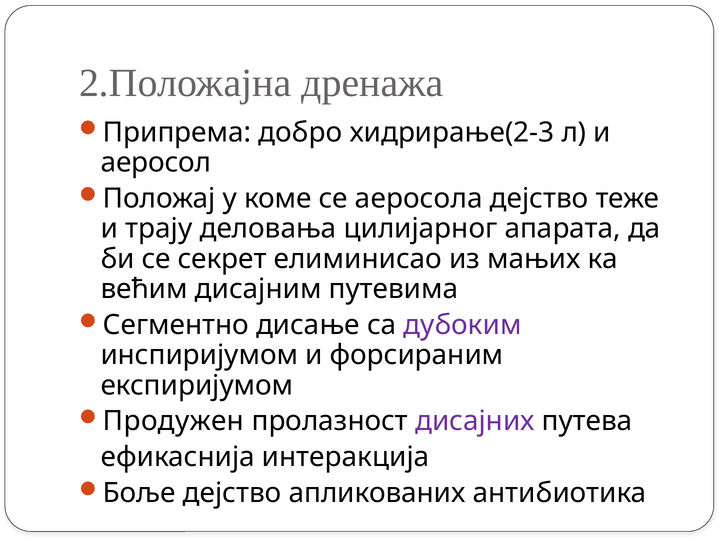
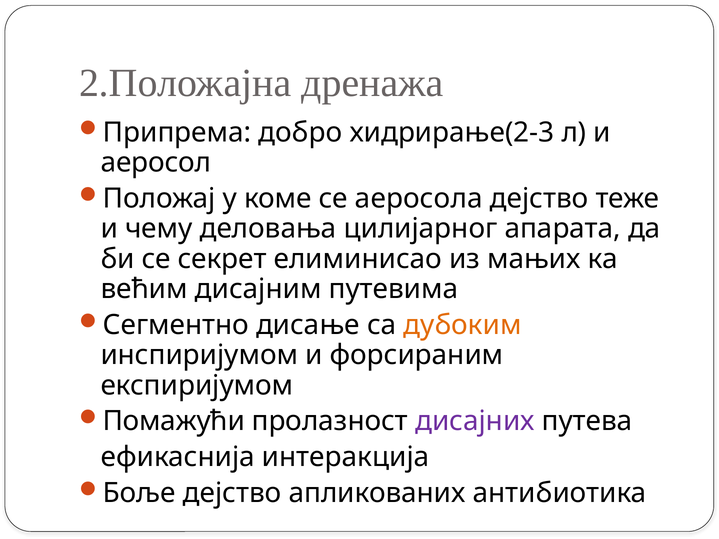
трају: трају -> чему (159, 229)
дубоким colour: purple -> orange (462, 325)
Продужен: Продужен -> Помажући (174, 421)
